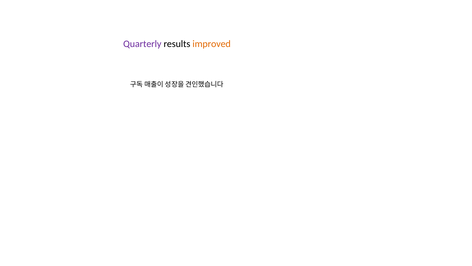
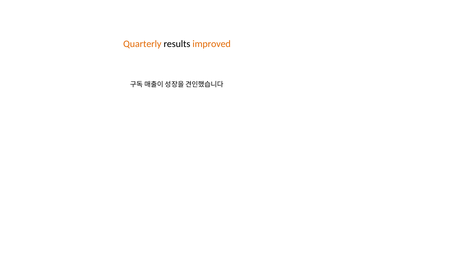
Quarterly colour: purple -> orange (142, 44)
